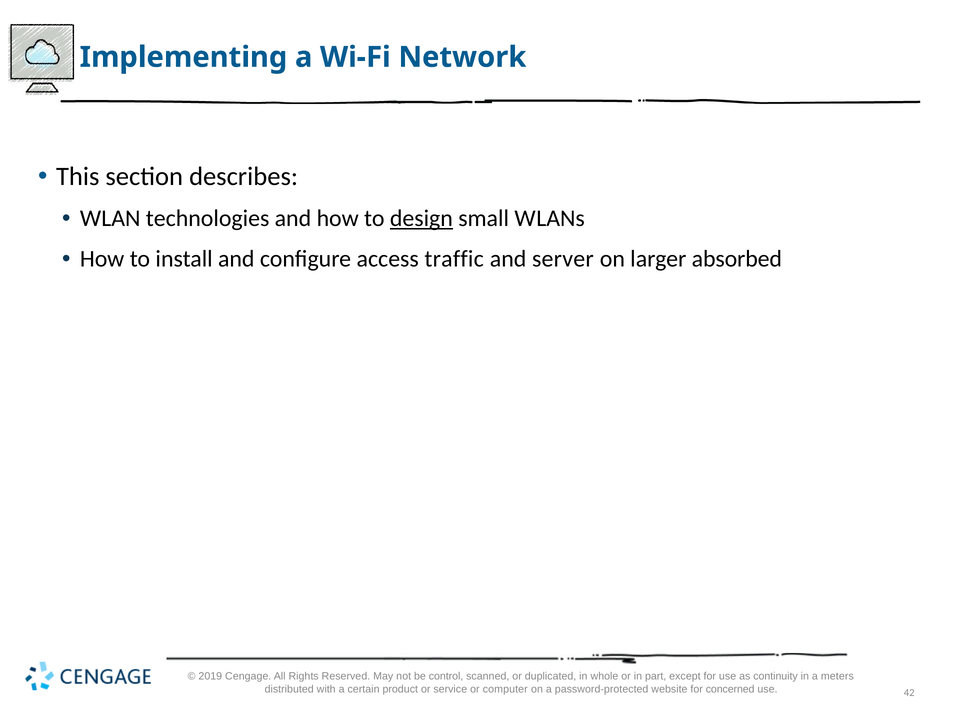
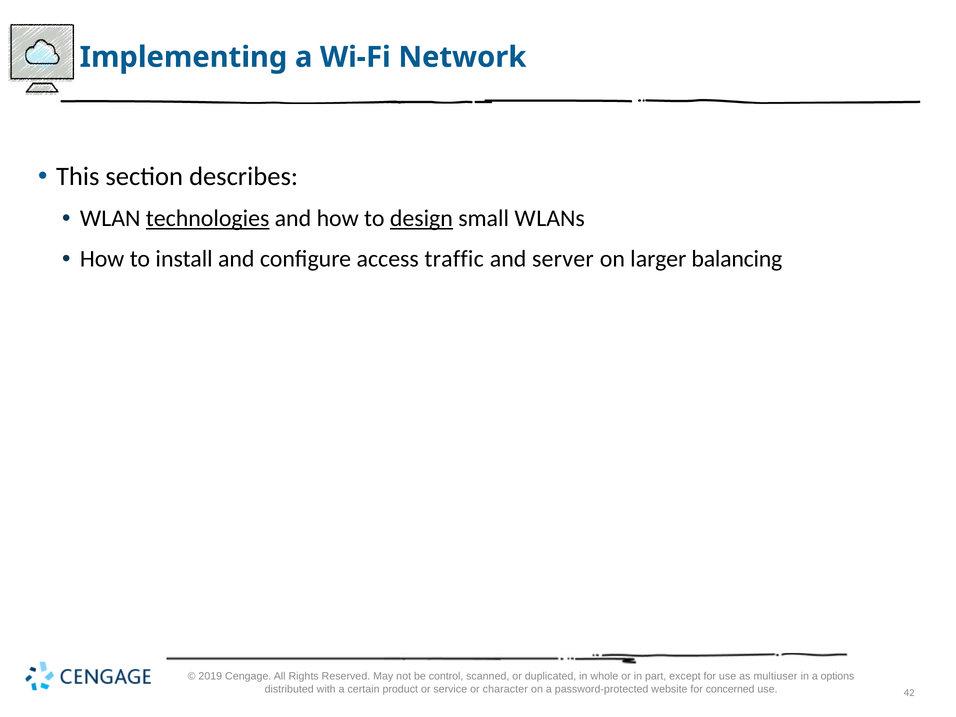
technologies underline: none -> present (208, 218)
absorbed: absorbed -> balancing (737, 259)
continuity: continuity -> multiuser (775, 676)
meters: meters -> options (837, 676)
computer: computer -> character (505, 689)
